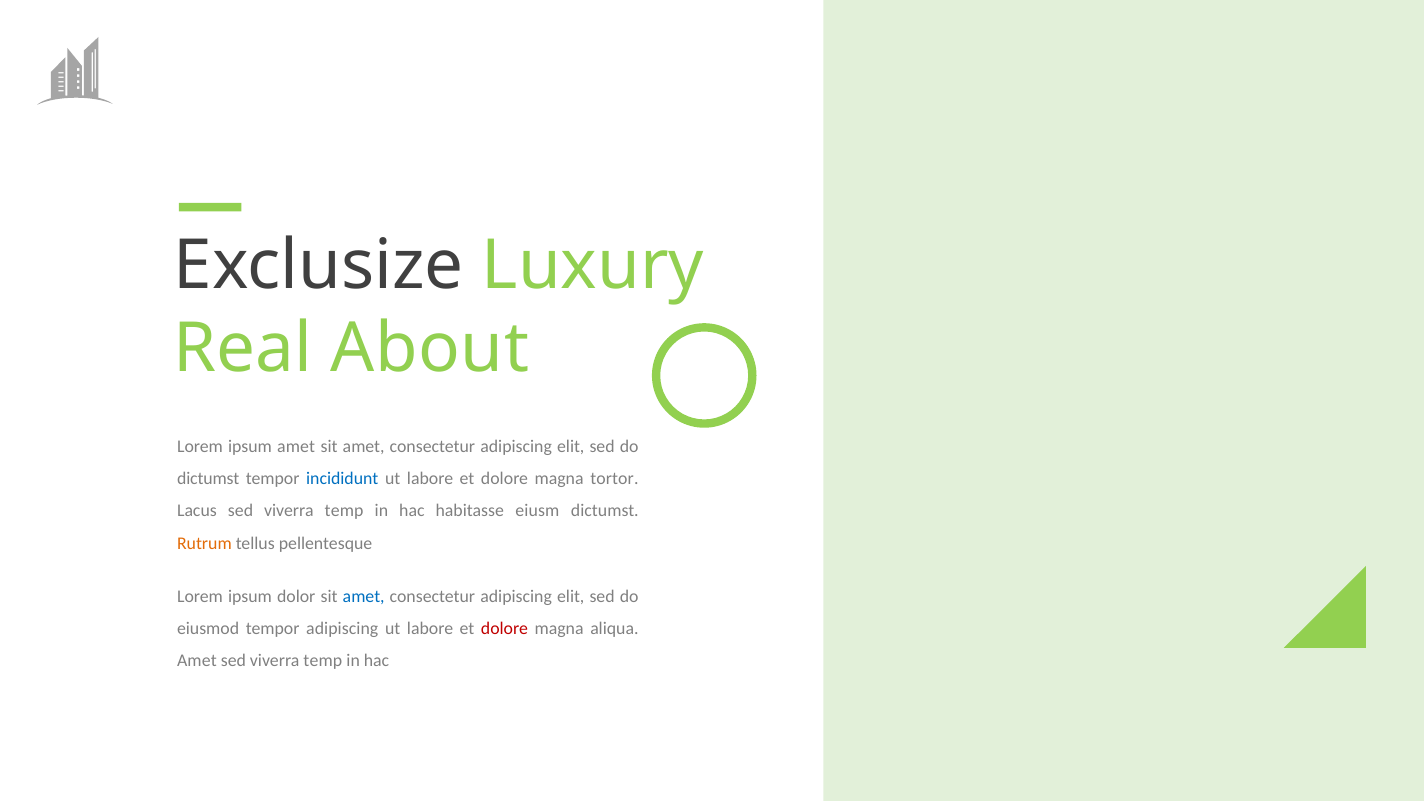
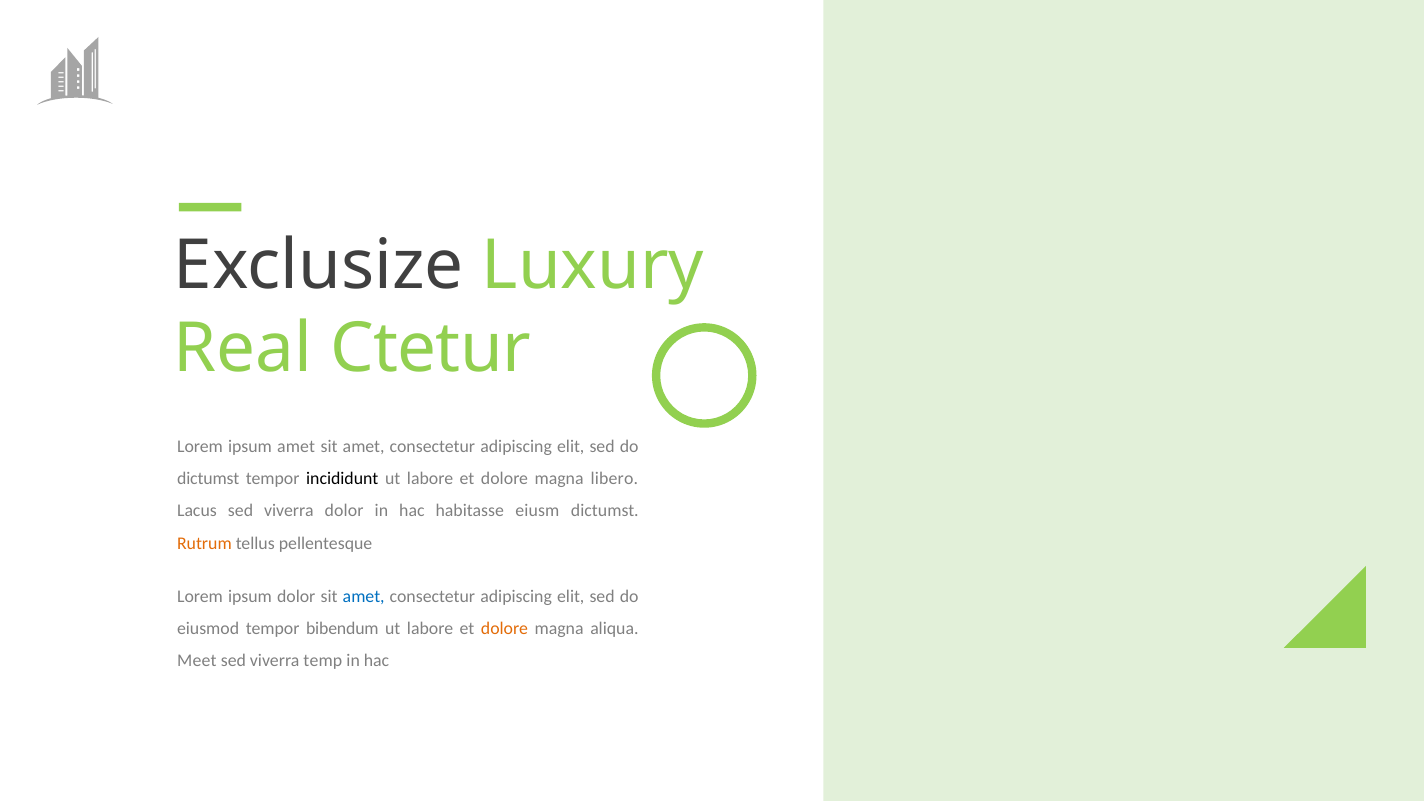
About: About -> Ctetur (430, 349)
incididunt colour: blue -> black (342, 479)
tortor: tortor -> libero (614, 479)
Lacus sed viverra temp: temp -> dolor (344, 511)
tempor adipiscing: adipiscing -> bibendum (342, 629)
dolore colour: red -> orange (505, 629)
Amet: Amet -> Meet (197, 661)
